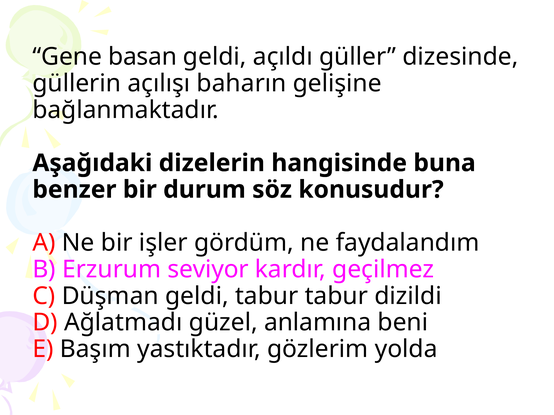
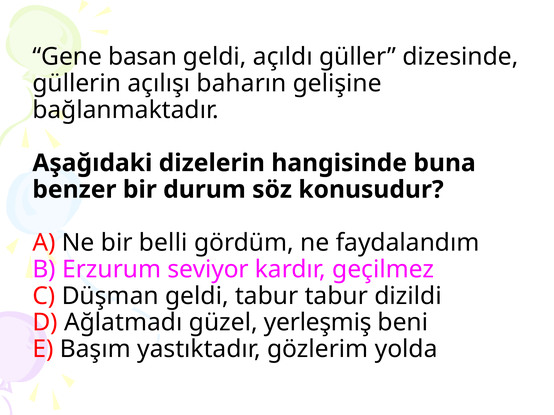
işler: işler -> belli (163, 243)
anlamına: anlamına -> yerleşmiş (318, 323)
